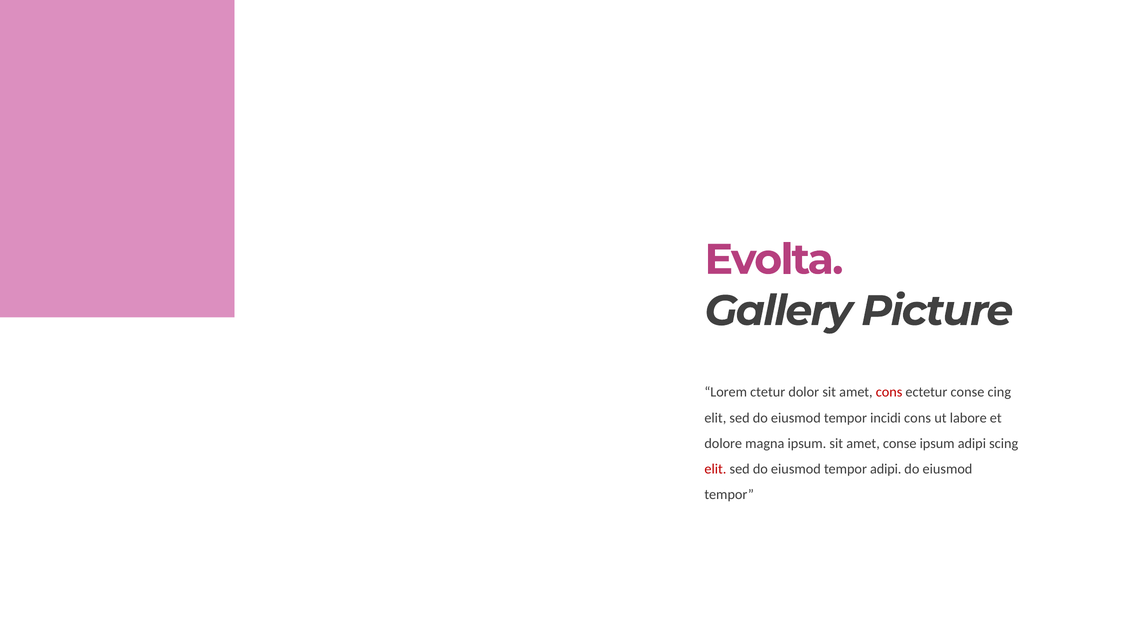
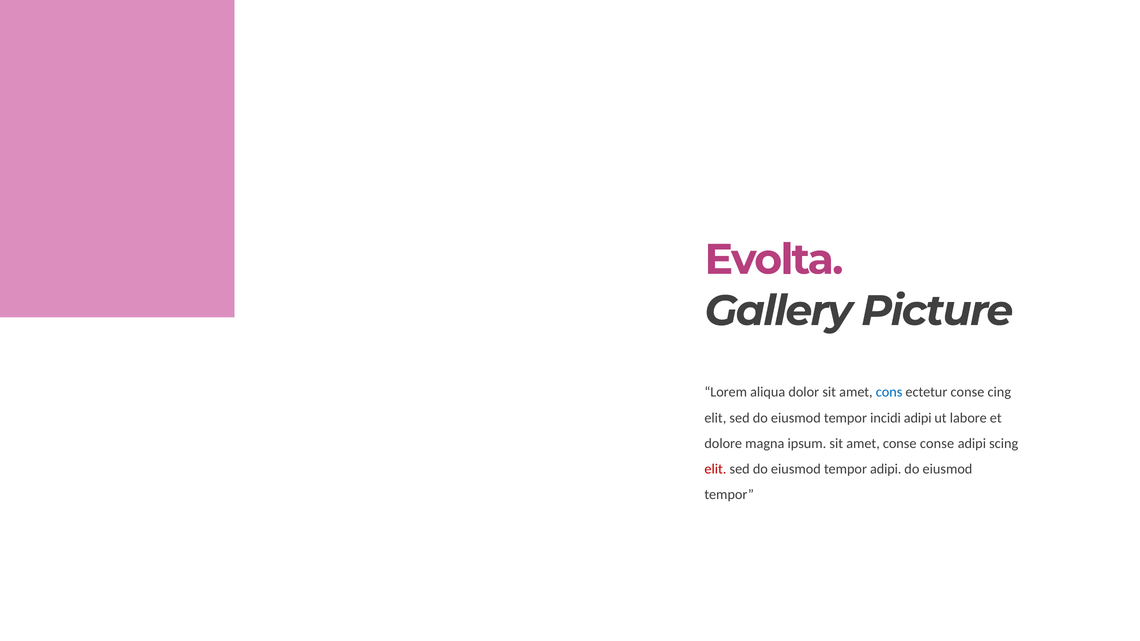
ctetur: ctetur -> aliqua (768, 392)
cons colour: red -> blue (889, 392)
incidi cons: cons -> adipi (918, 418)
conse ipsum: ipsum -> conse (937, 444)
